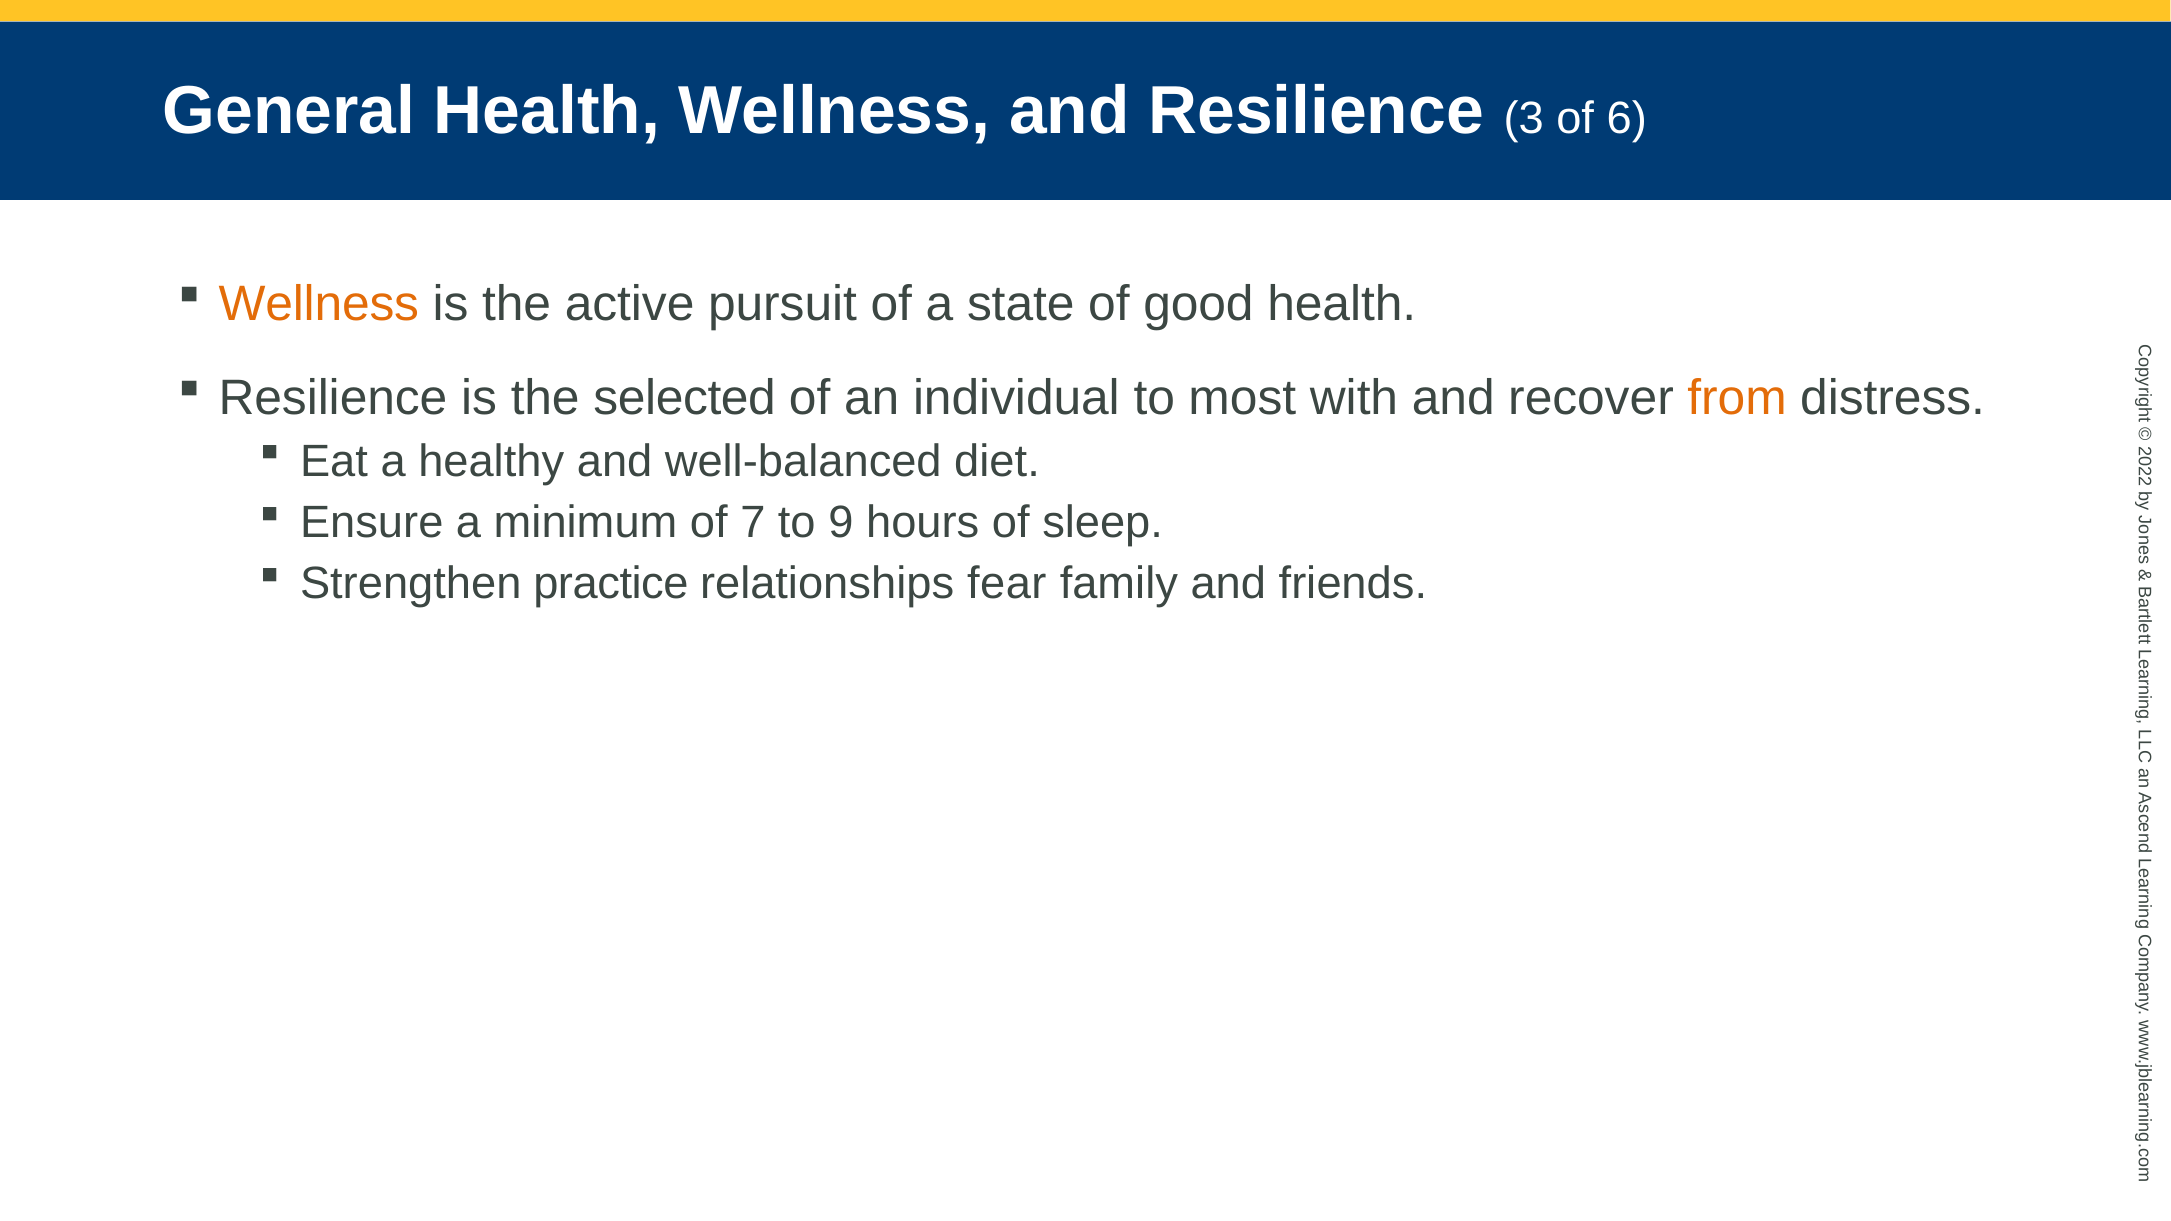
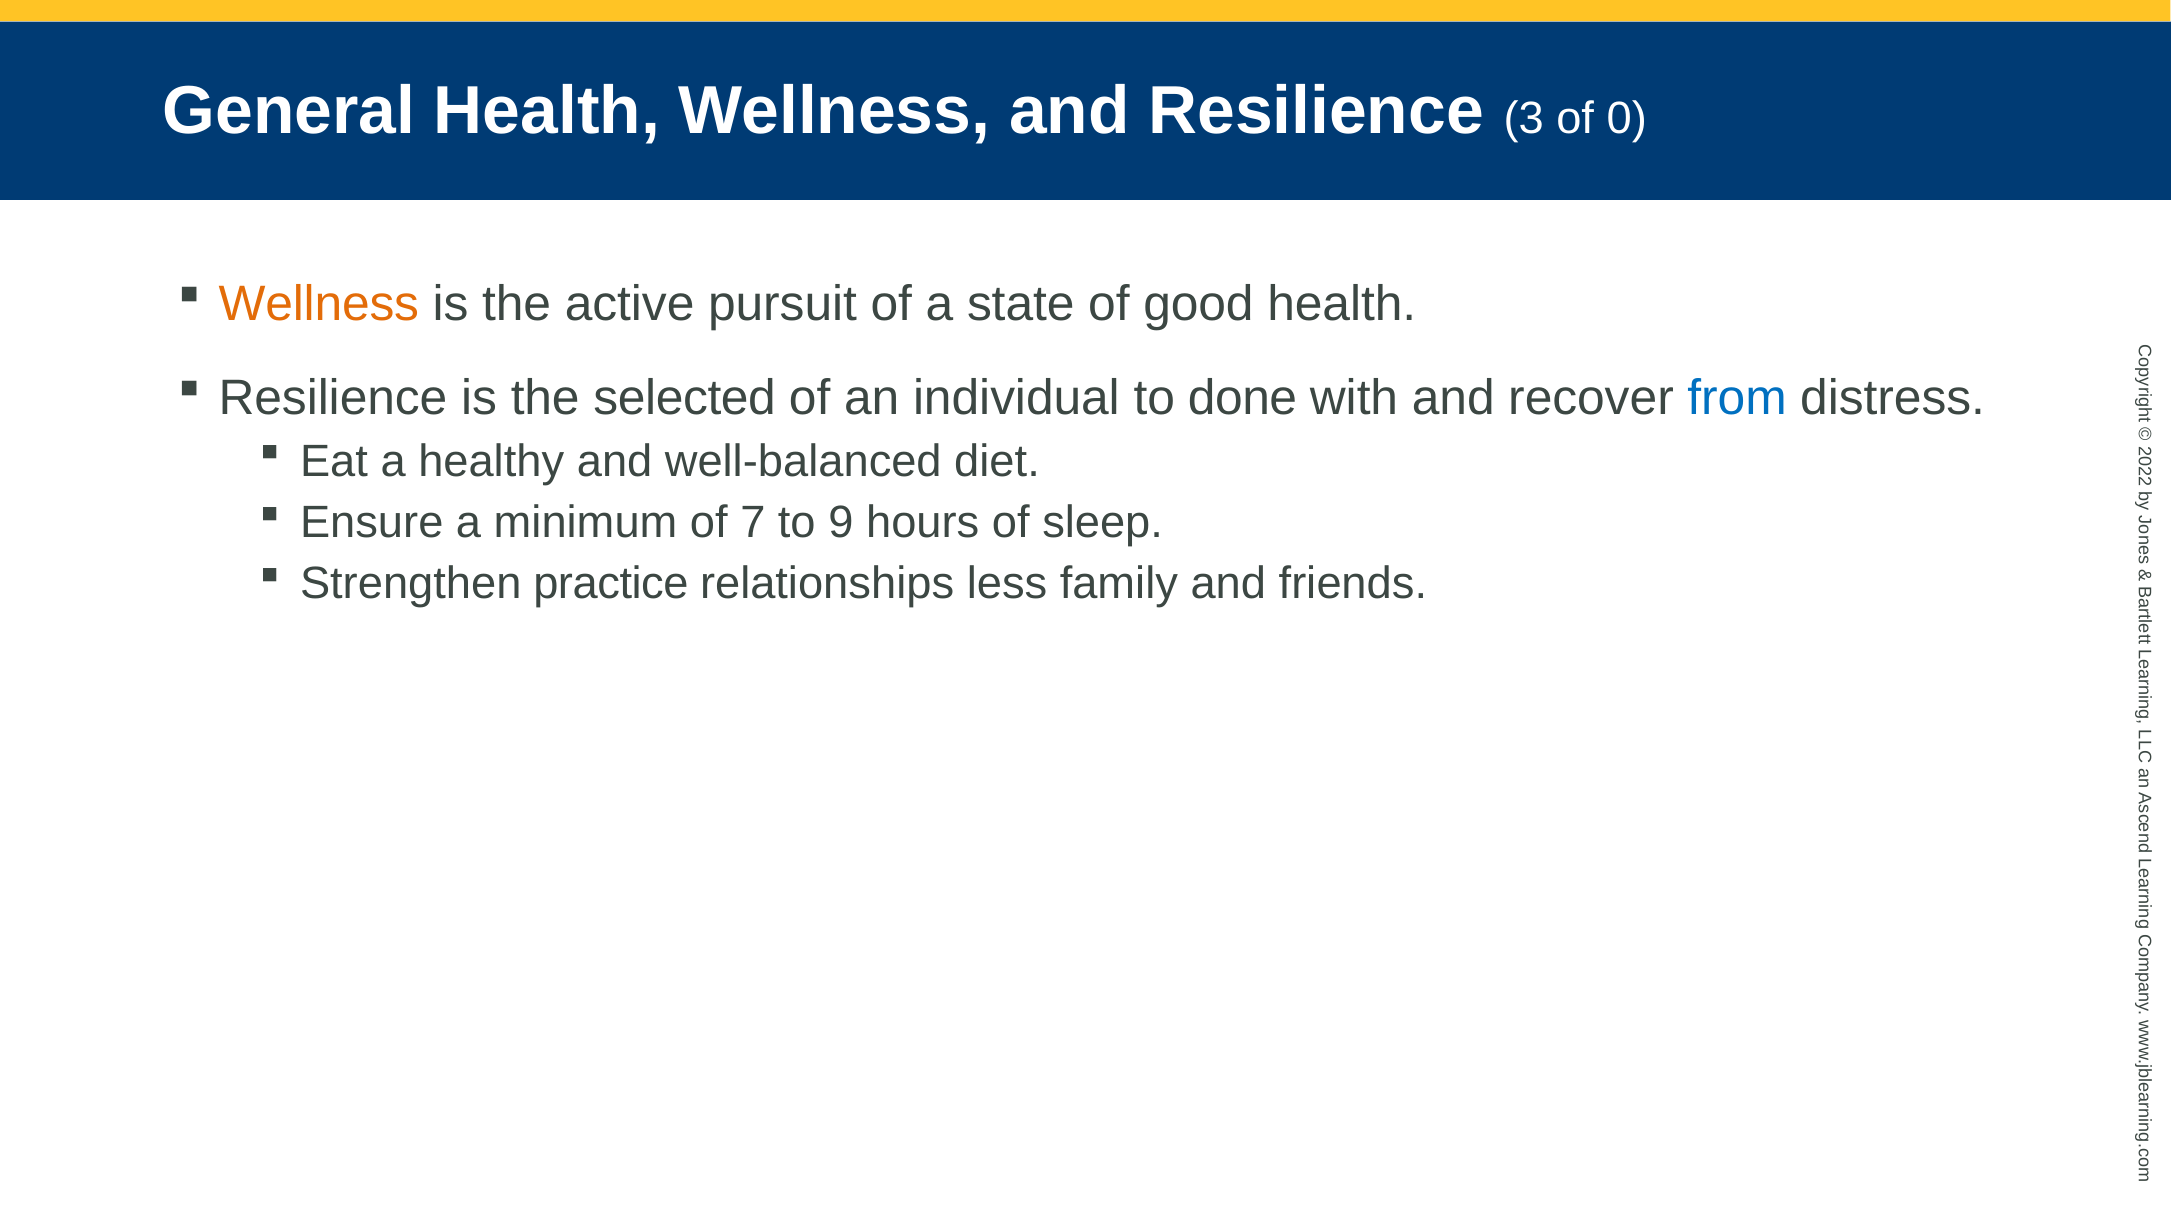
of 6: 6 -> 0 (1627, 119)
most: most -> done (1243, 398)
from colour: orange -> blue (1737, 398)
fear: fear -> less (1007, 584)
